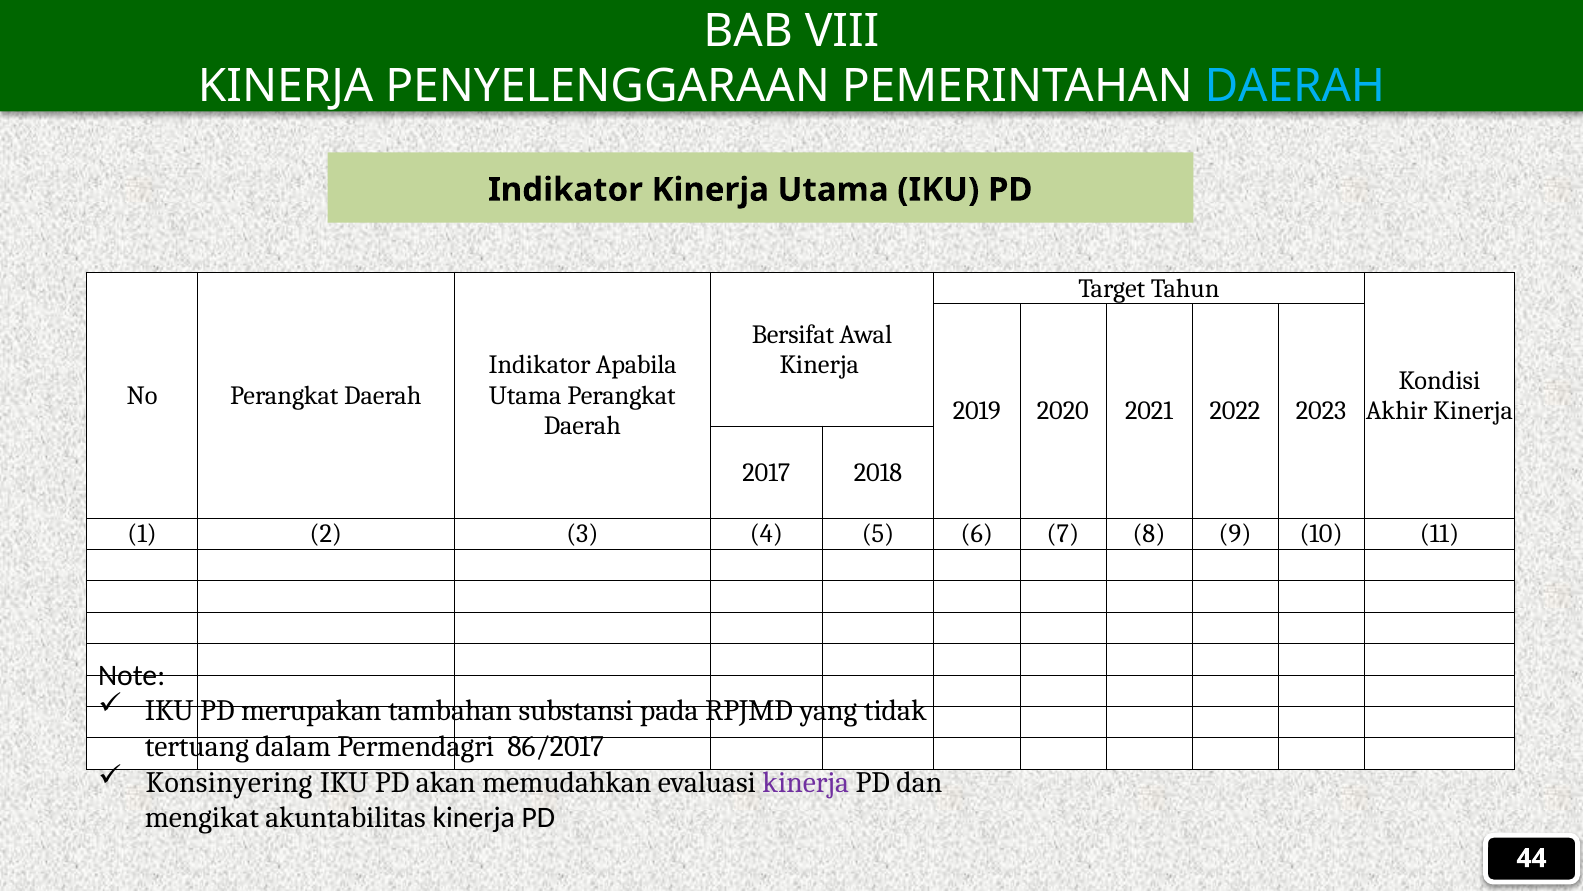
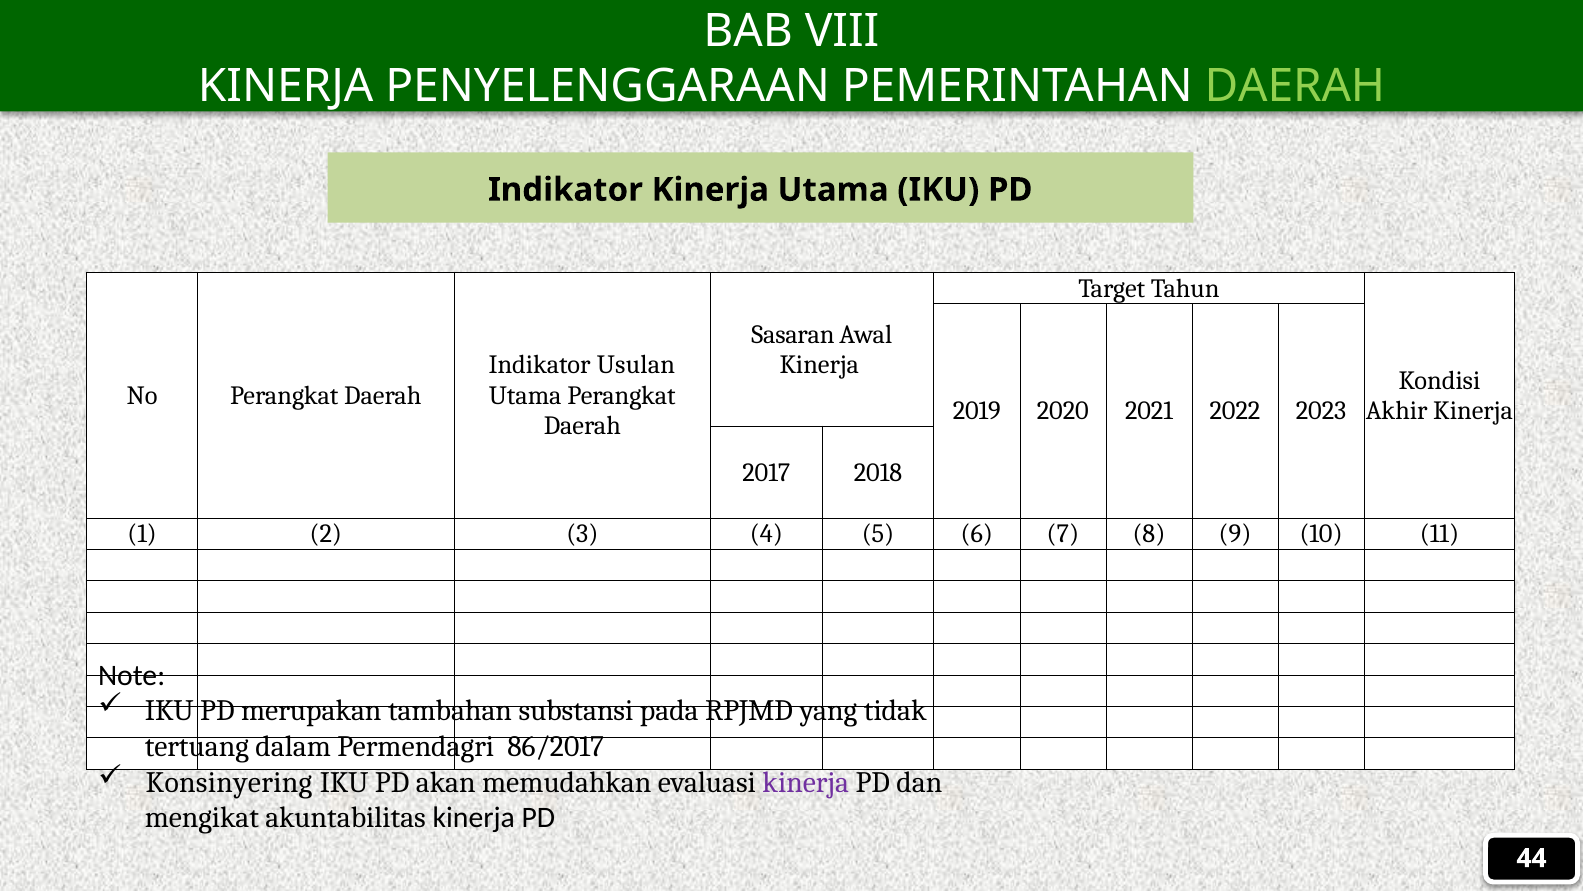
DAERAH colour: light blue -> light green (1295, 87)
Bersifat: Bersifat -> Sasaran (793, 334)
Apabila: Apabila -> Usulan (636, 365)
